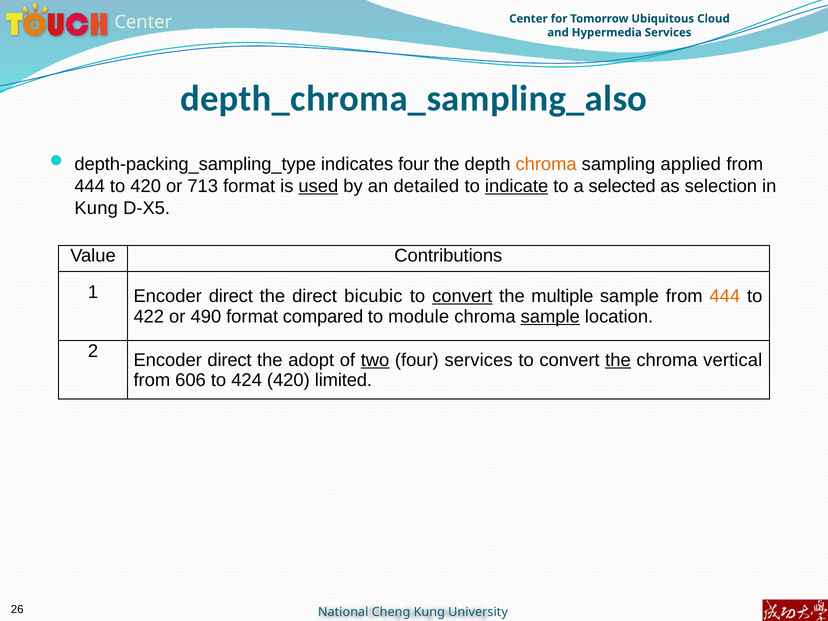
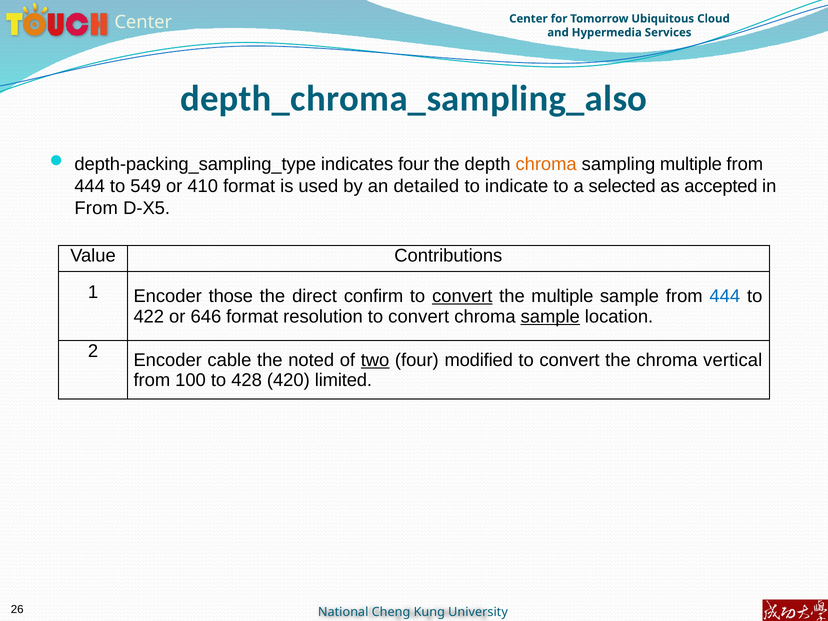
sampling applied: applied -> multiple (691, 164)
to 420: 420 -> 549 (146, 186)
713: 713 -> 410 (203, 186)
used underline: present -> none (318, 186)
indicate underline: present -> none (517, 186)
selection: selection -> accepted (721, 186)
Kung: Kung -> From (96, 208)
1 Encoder direct: direct -> those (231, 296)
bicubic: bicubic -> confirm (374, 296)
444 colour: orange -> blue (725, 296)
490: 490 -> 646 (206, 316)
compared: compared -> resolution (323, 316)
module: module -> convert (419, 316)
2 Encoder direct: direct -> cable (229, 360)
adopt: adopt -> noted (311, 360)
four services: services -> modified (479, 360)
the underline: present -> none (618, 360)
606: 606 -> 100 (190, 380)
424: 424 -> 428 (247, 380)
